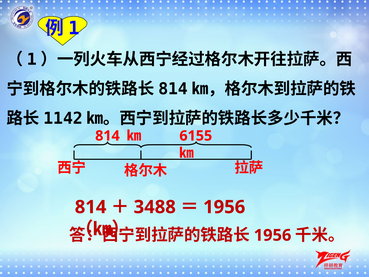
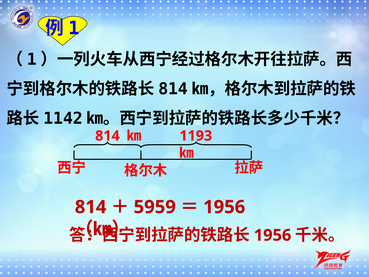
6155: 6155 -> 1193 (196, 136)
3488: 3488 -> 5959 (155, 207)
